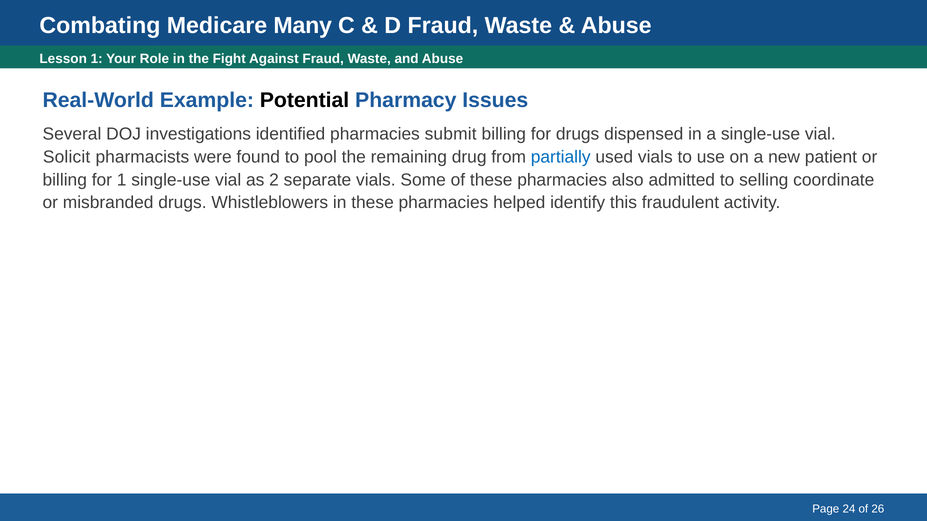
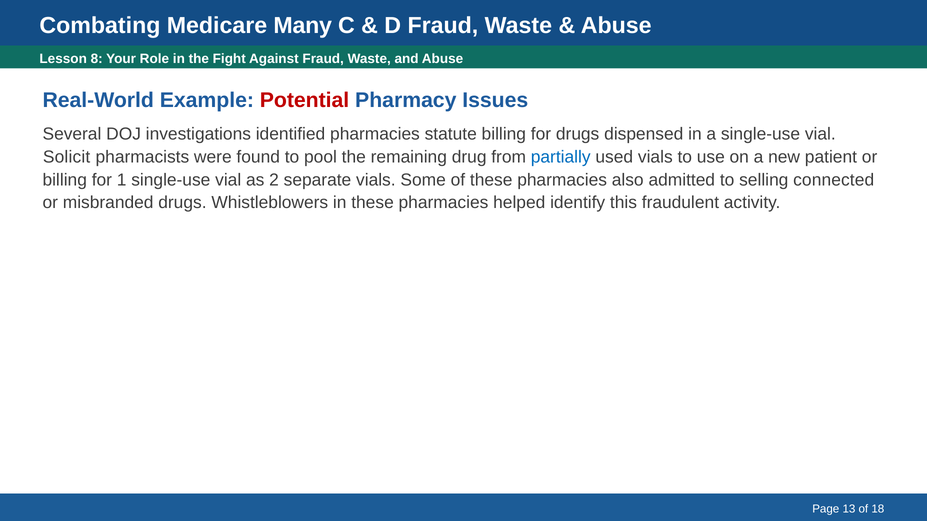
Lesson 1: 1 -> 8 (97, 59)
Potential colour: black -> red (305, 100)
submit: submit -> statute (451, 134)
coordinate: coordinate -> connected (834, 180)
24: 24 -> 13 (849, 509)
26: 26 -> 18 (878, 509)
